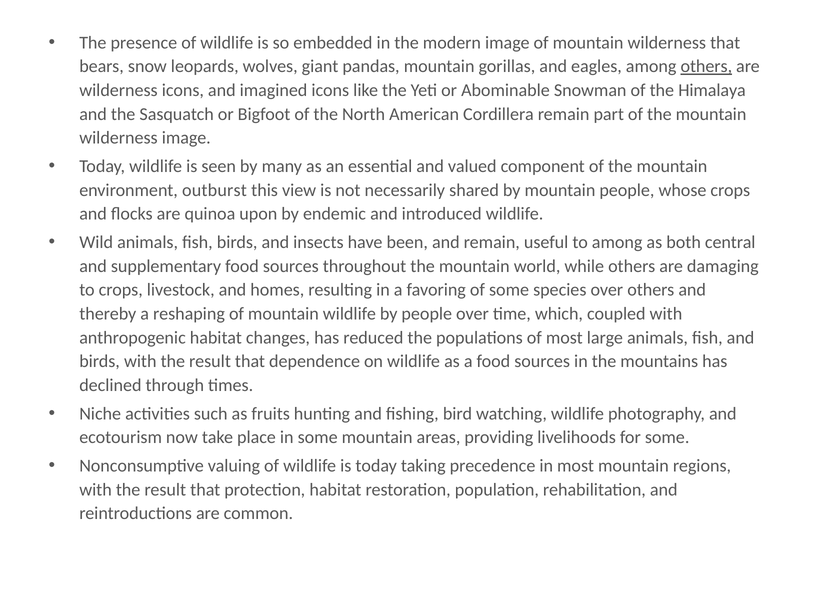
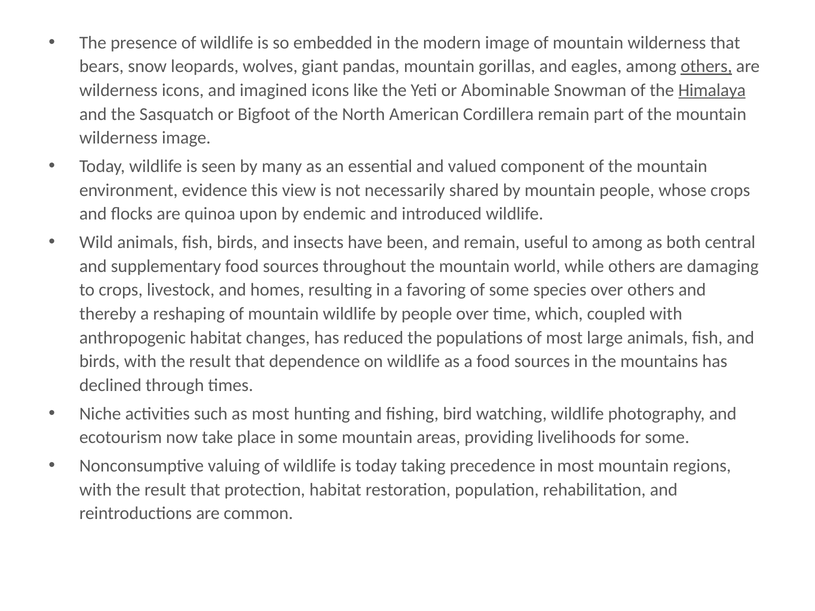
Himalaya underline: none -> present (712, 90)
outburst: outburst -> evidence (215, 190)
as fruits: fruits -> most (271, 414)
